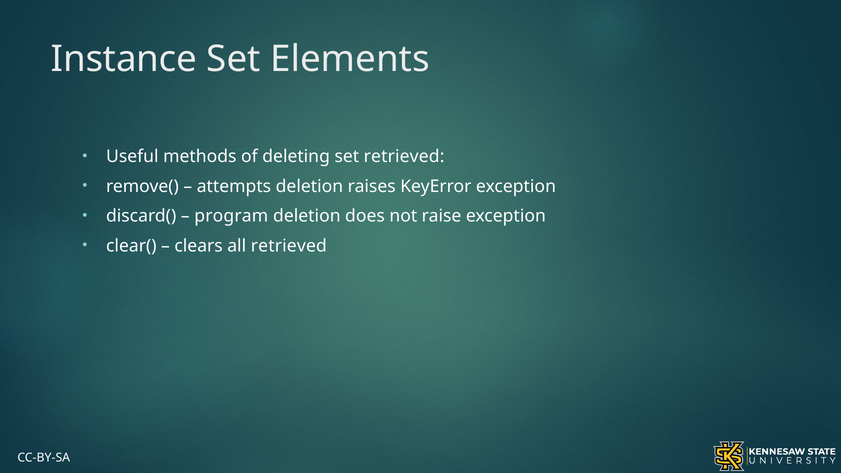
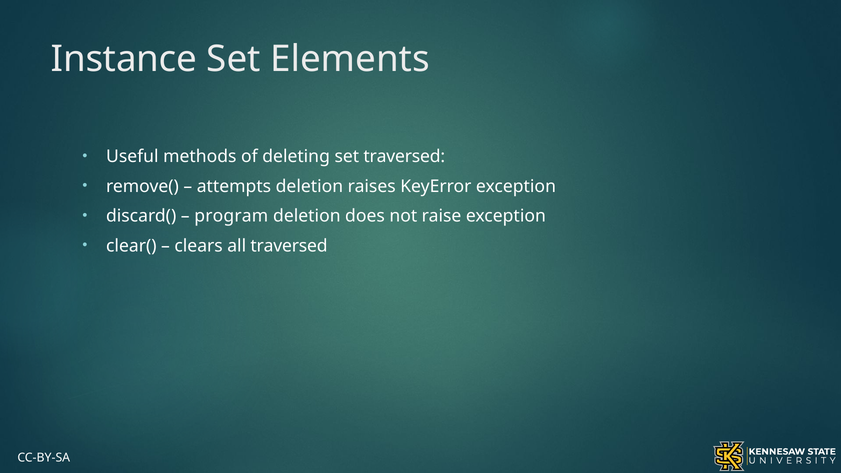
set retrieved: retrieved -> traversed (404, 157)
all retrieved: retrieved -> traversed (289, 246)
